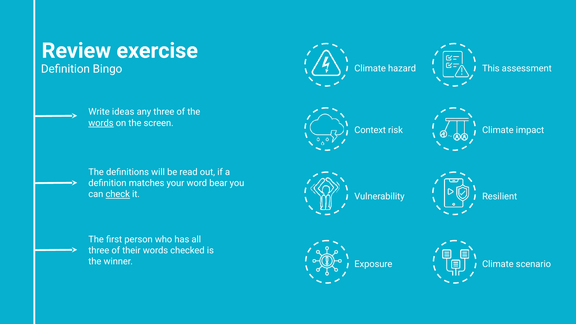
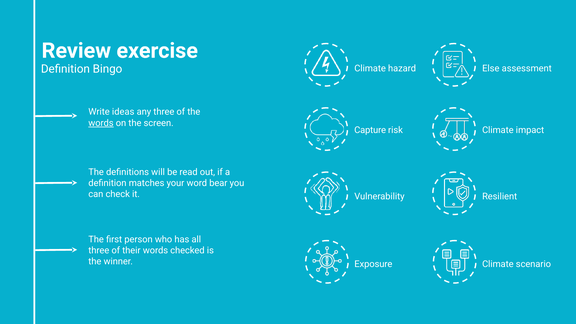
This: This -> Else (491, 69)
Context: Context -> Capture (370, 130)
check underline: present -> none (118, 194)
